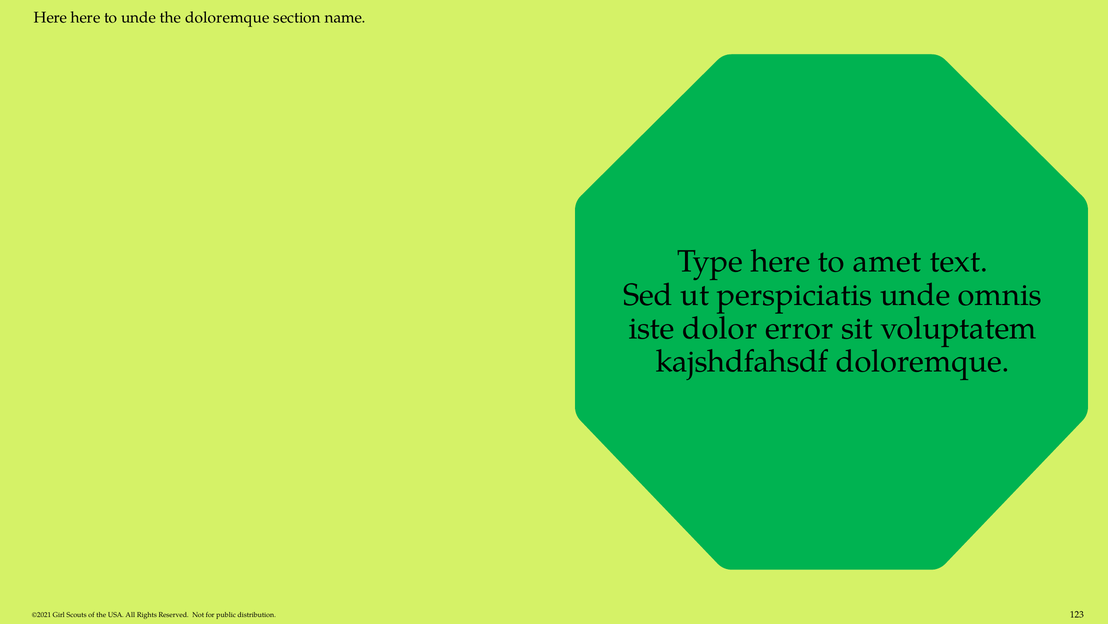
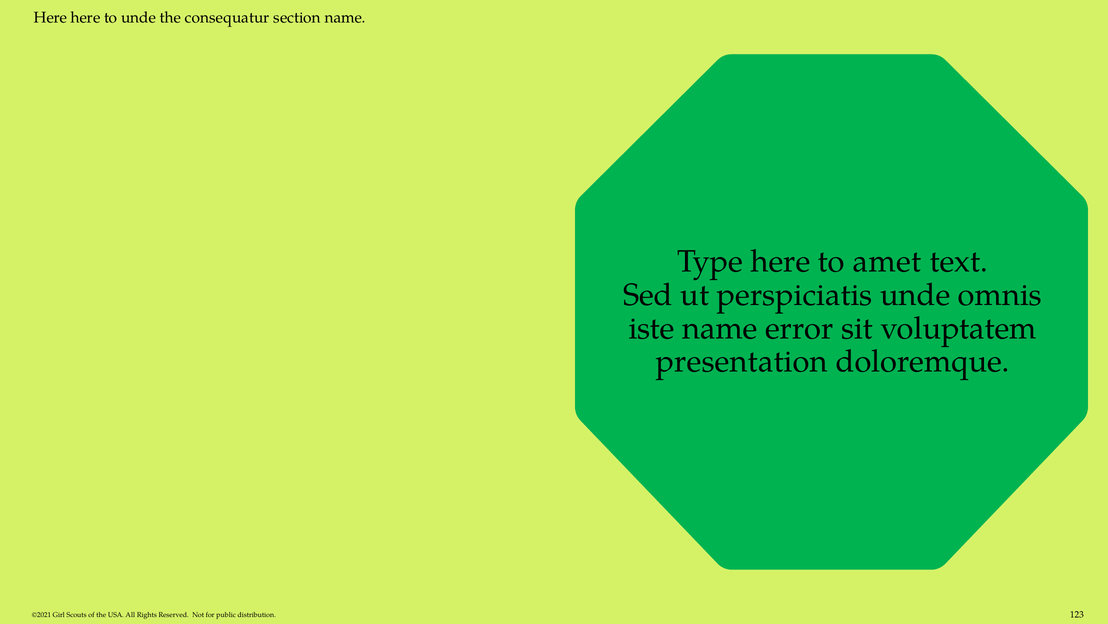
the doloremque: doloremque -> consequatur (227, 17)
iste dolor: dolor -> name (720, 328)
kajshdfahsdf: kajshdfahsdf -> presentation (742, 361)
